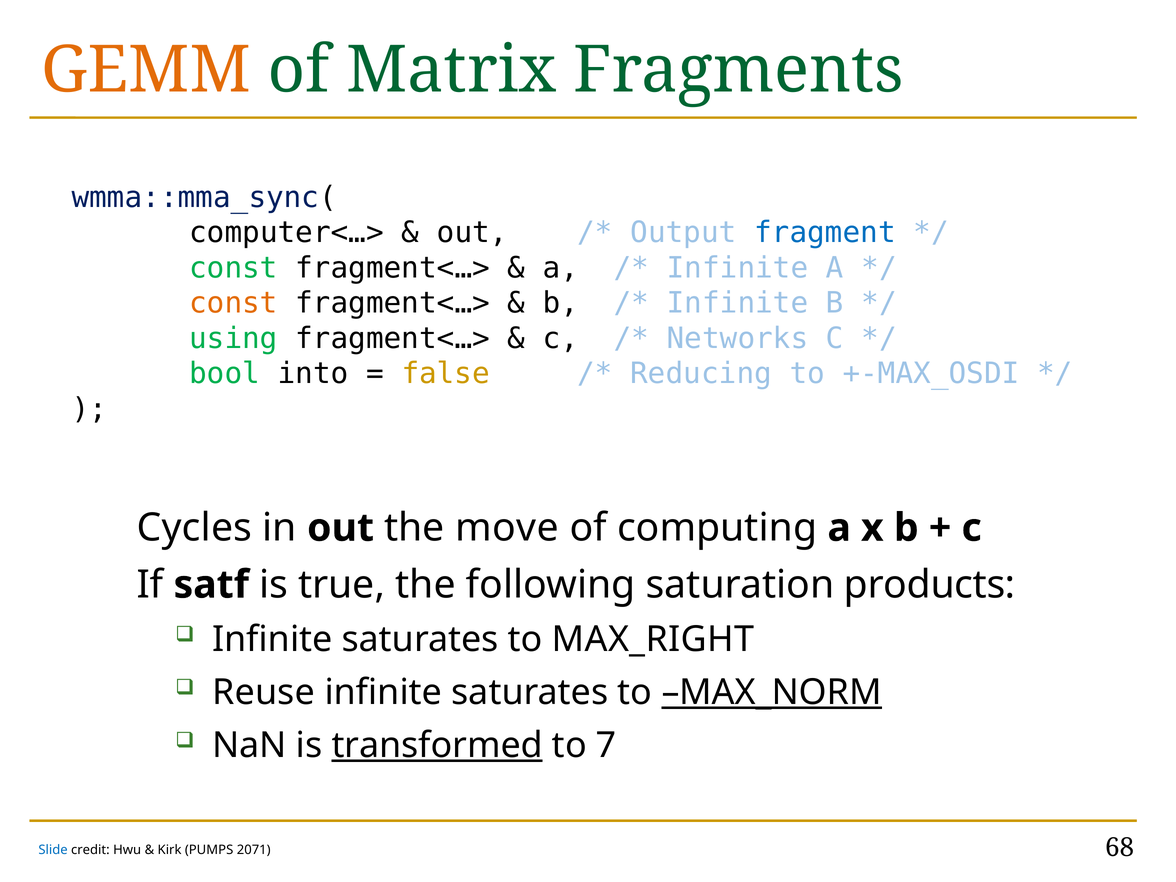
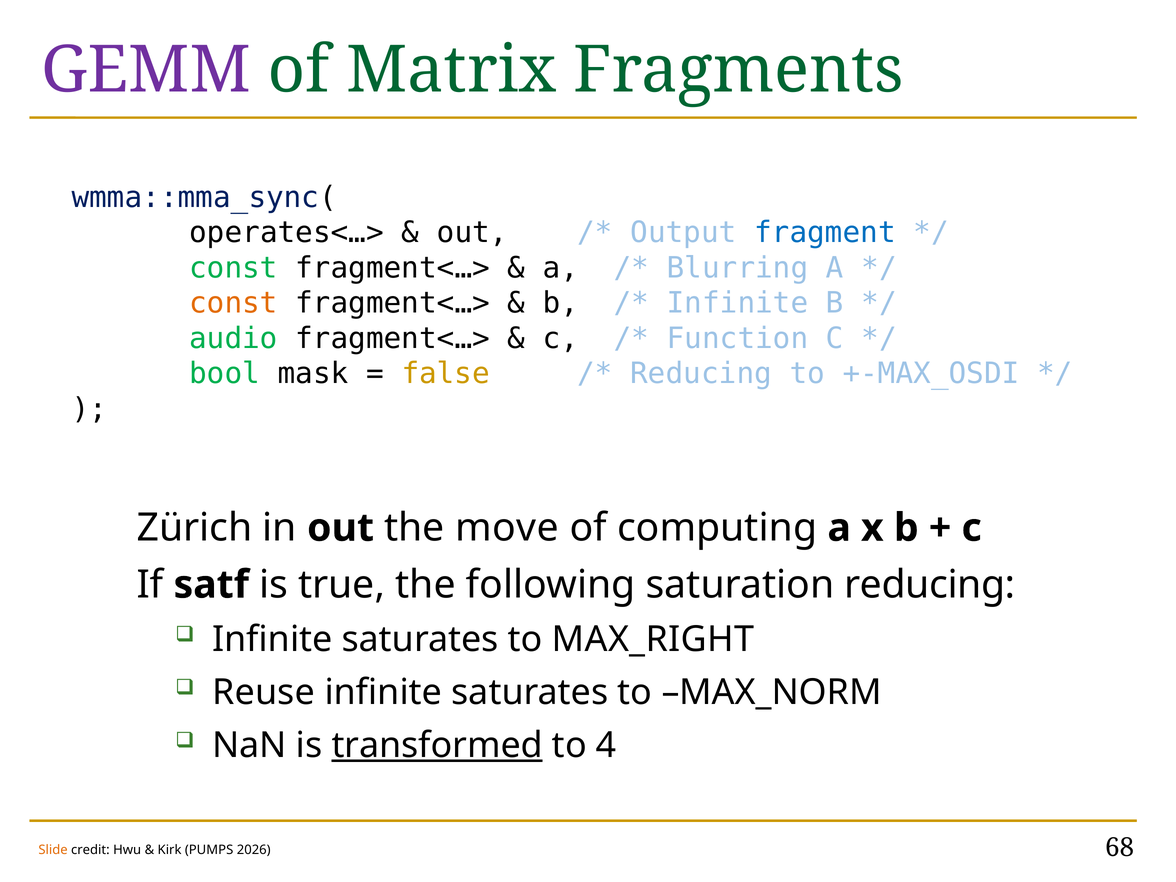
GEMM colour: orange -> purple (146, 70)
computer<…>: computer<…> -> operates<…> (287, 233)
Infinite: Infinite -> Blurring (738, 268)
using: using -> audio (233, 338)
Networks: Networks -> Function (738, 338)
into: into -> mask (313, 374)
Cycles: Cycles -> Zürich (195, 528)
saturation products: products -> reducing (930, 585)
MAX_NORM underline: present -> none (772, 692)
7: 7 -> 4 (606, 745)
Slide colour: blue -> orange (53, 850)
2071: 2071 -> 2026 (254, 850)
